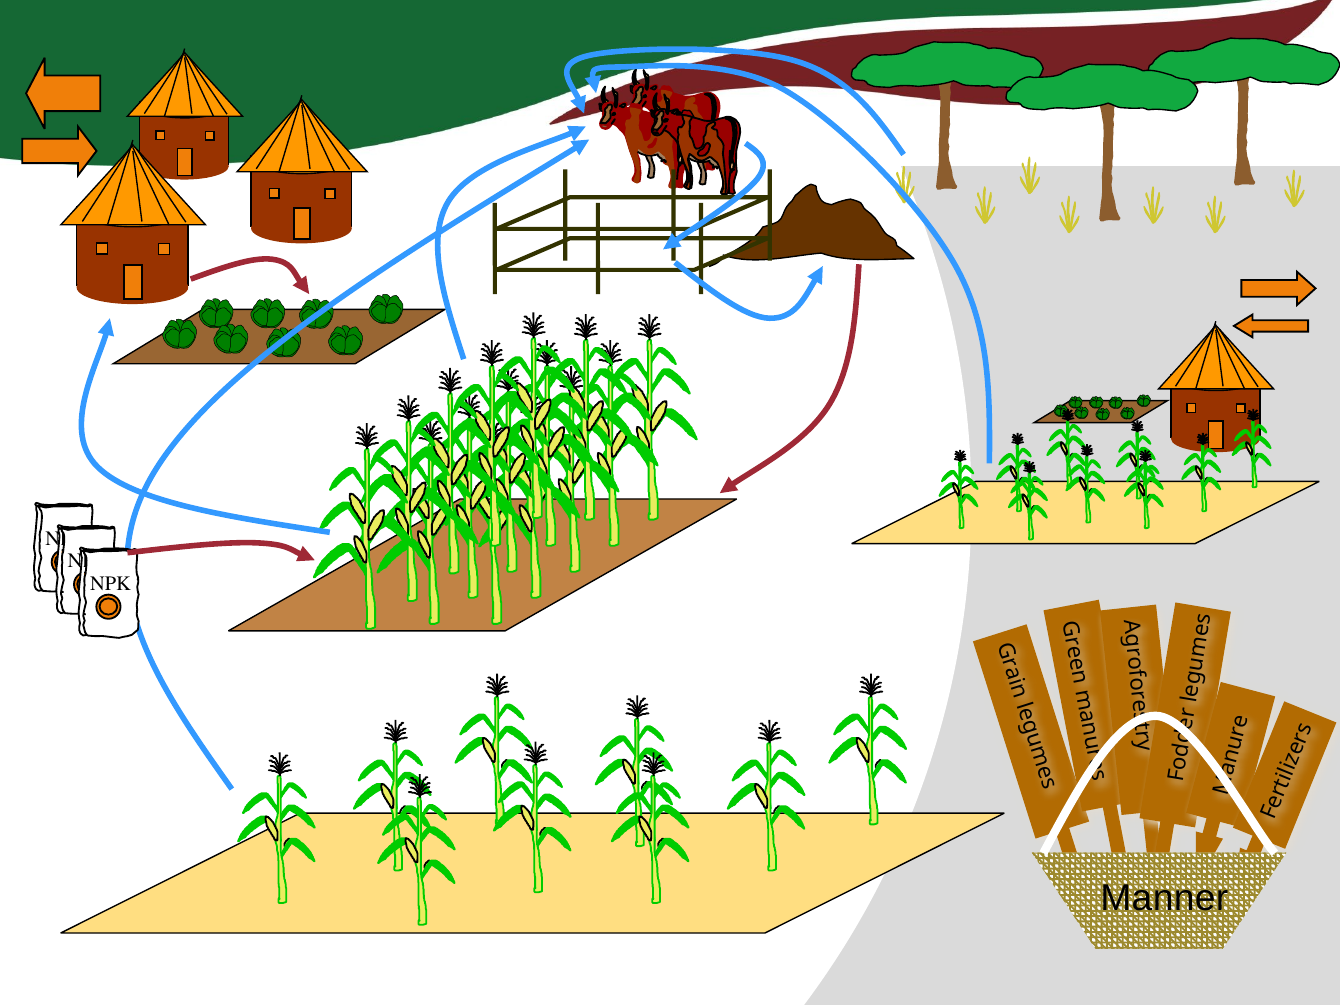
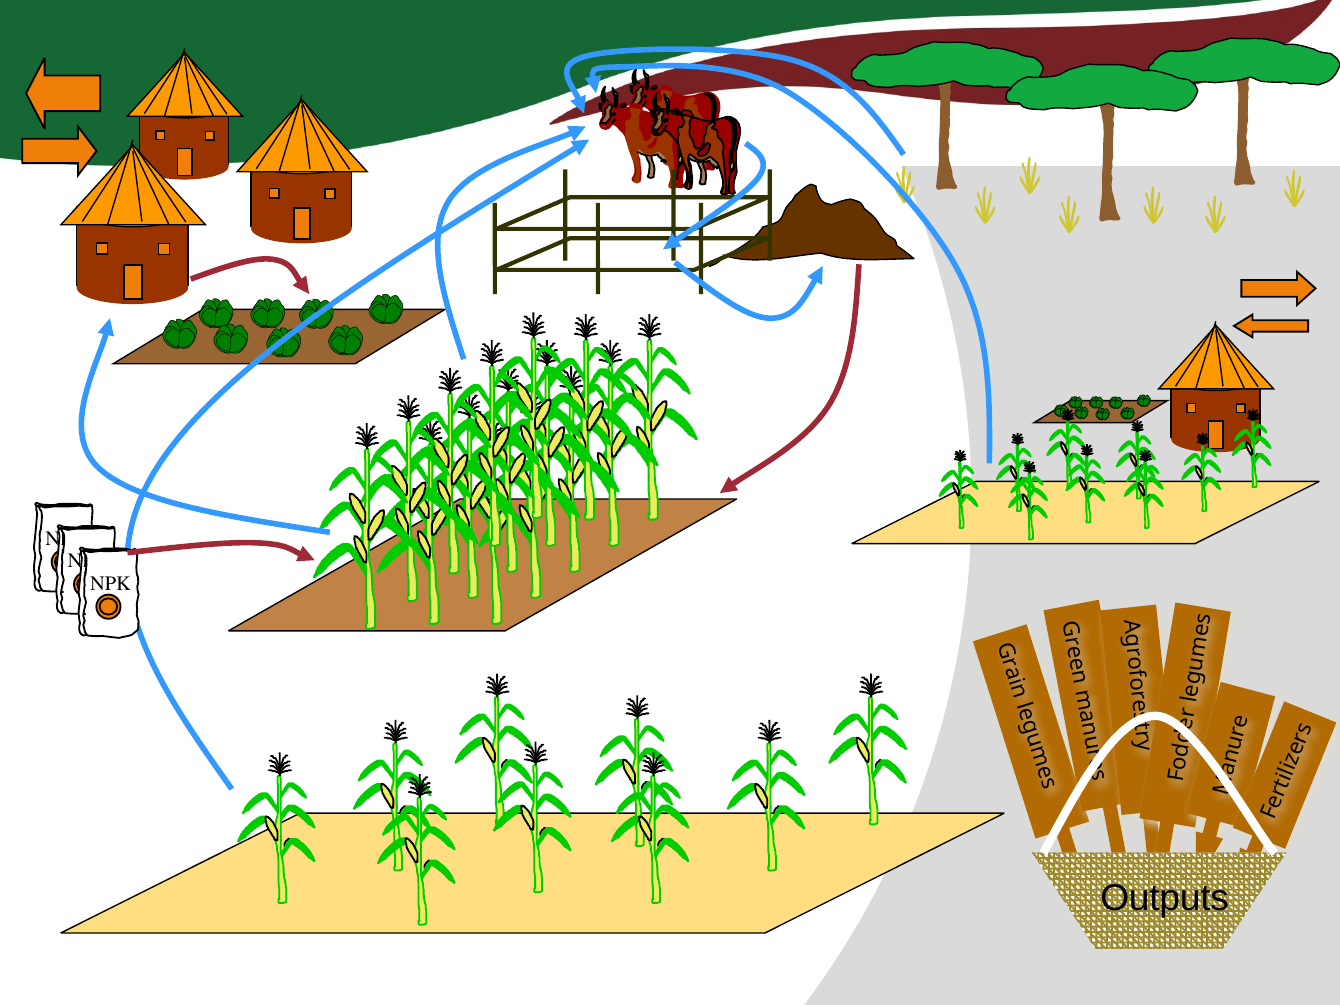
Manner: Manner -> Outputs (1165, 898)
